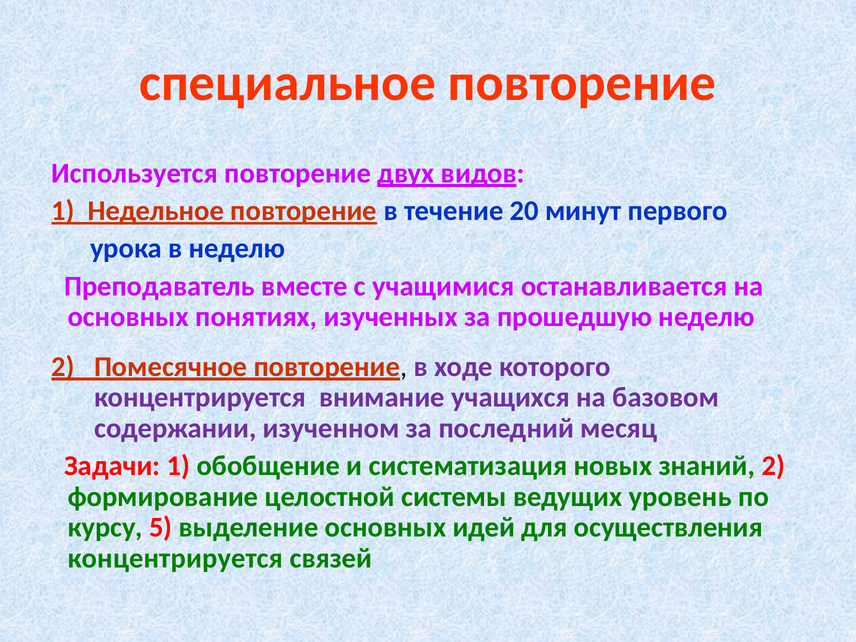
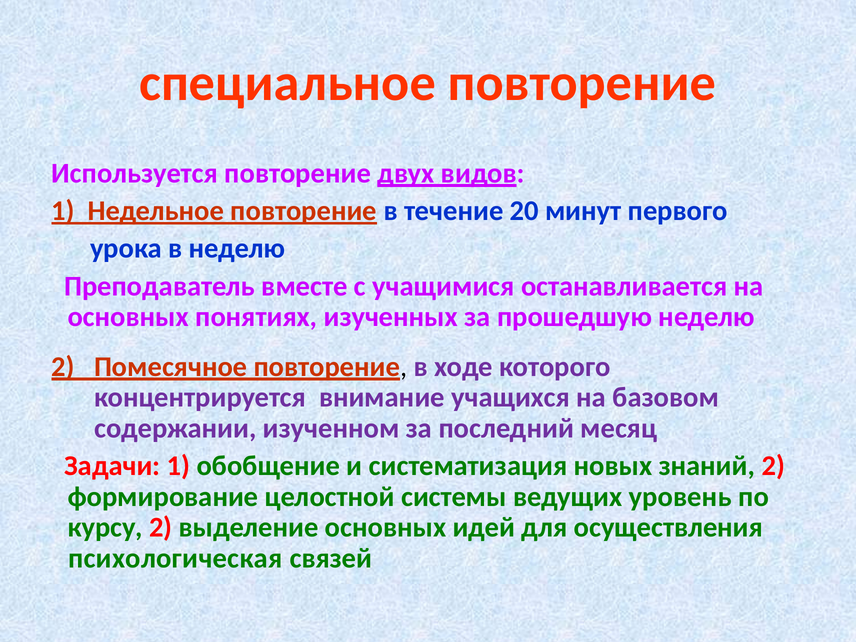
курсу 5: 5 -> 2 (161, 528)
концентрируется: концентрируется -> психологическая (175, 558)
